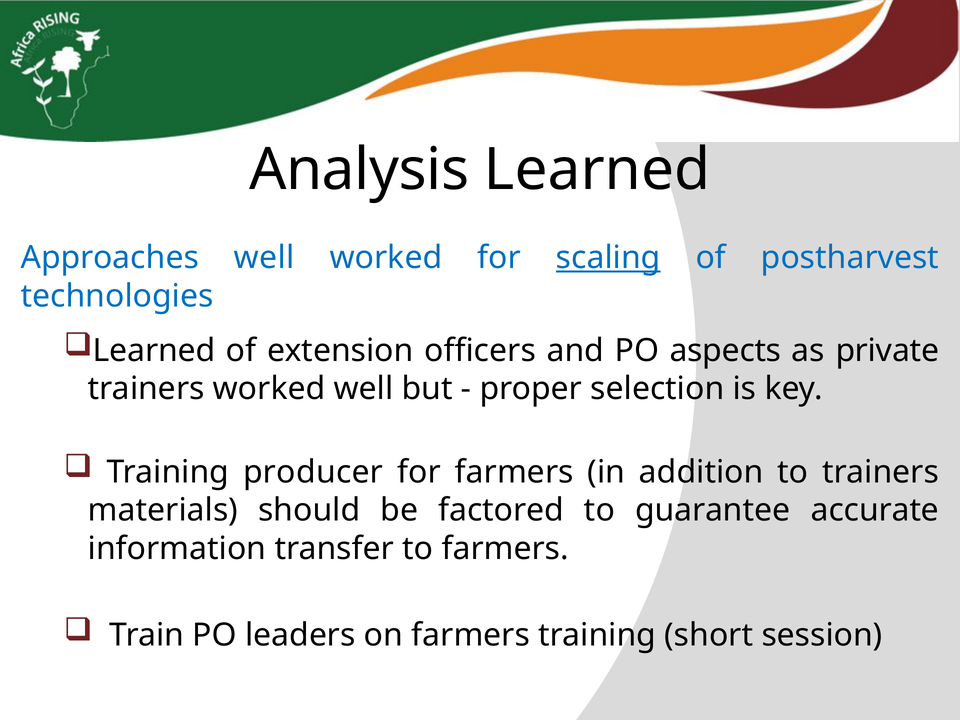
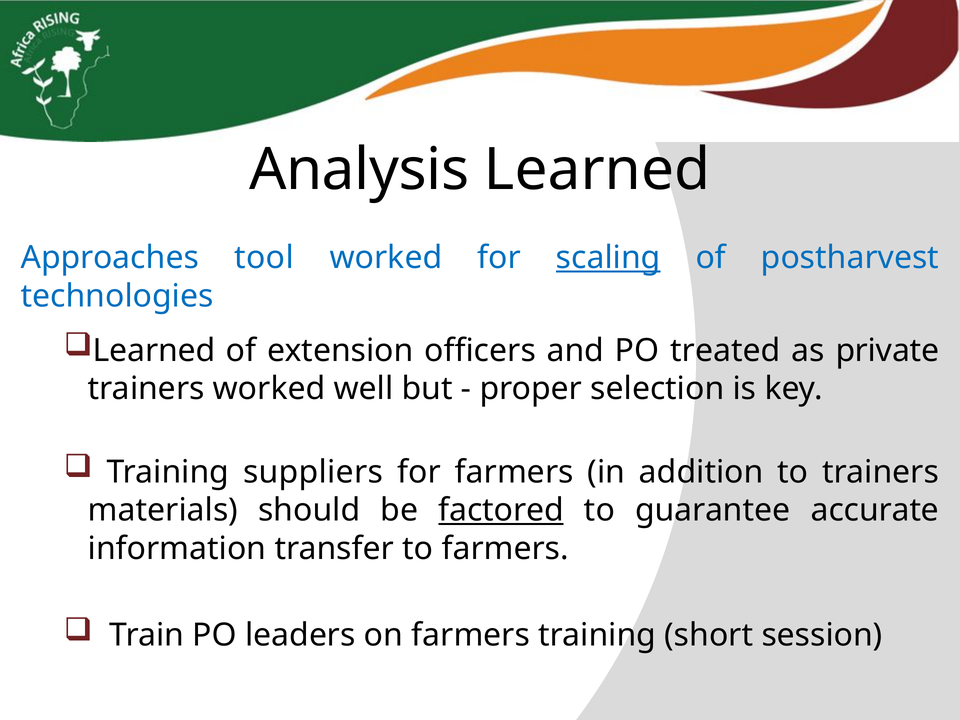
Approaches well: well -> tool (264, 258)
aspects: aspects -> treated (725, 350)
producer: producer -> suppliers (313, 472)
factored underline: none -> present (501, 510)
